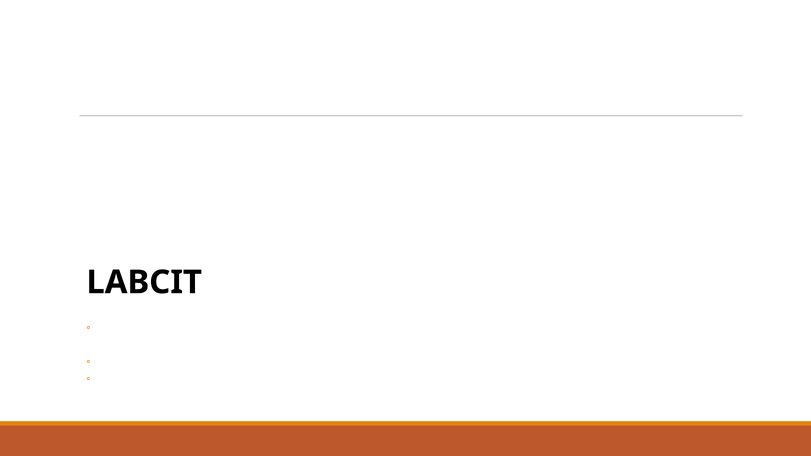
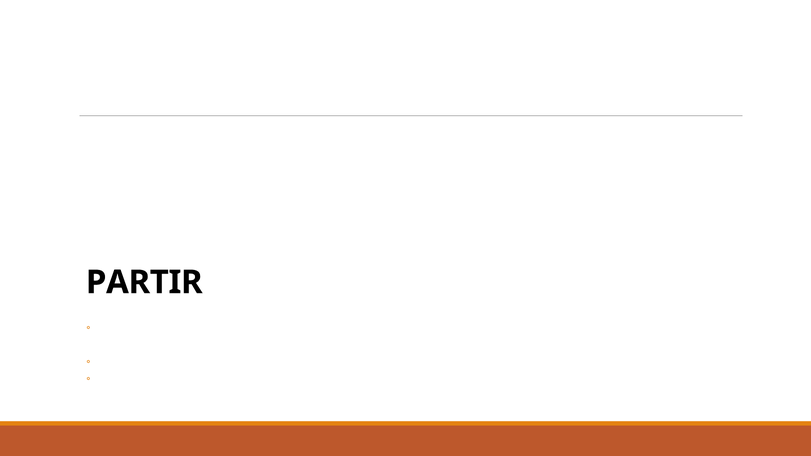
LABCIT: LABCIT -> PARTIR (144, 282)
